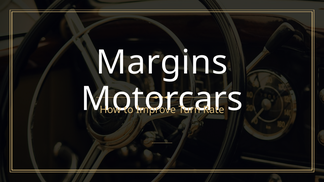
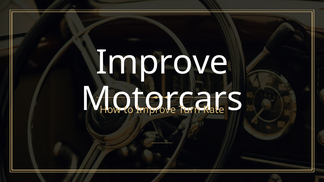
Margins: Margins -> Improve (162, 63)
